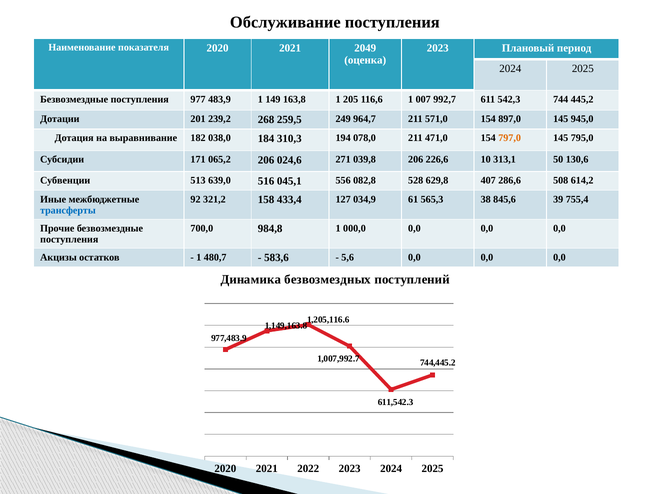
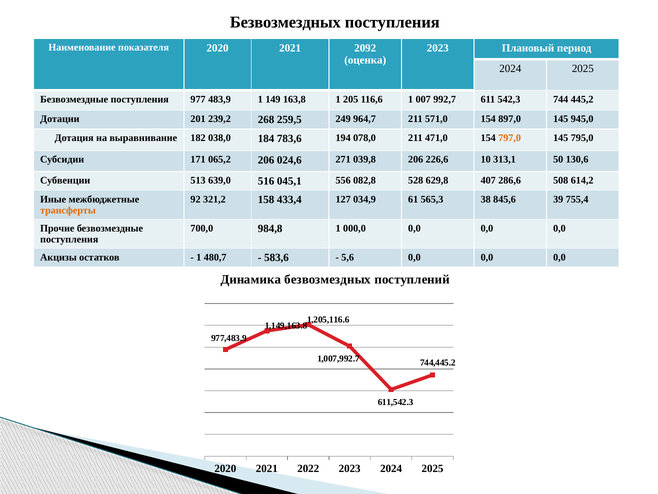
Обслуживание: Обслуживание -> Безвозмездных (285, 22)
2049: 2049 -> 2092 (365, 48)
310,3: 310,3 -> 783,6 (289, 138)
трансферты colour: blue -> orange (68, 210)
